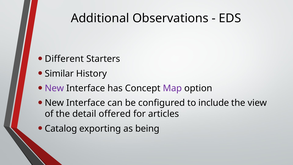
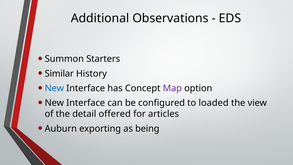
Different: Different -> Summon (64, 59)
New colour: purple -> blue (54, 88)
include: include -> loaded (214, 103)
Catalog: Catalog -> Auburn (61, 128)
